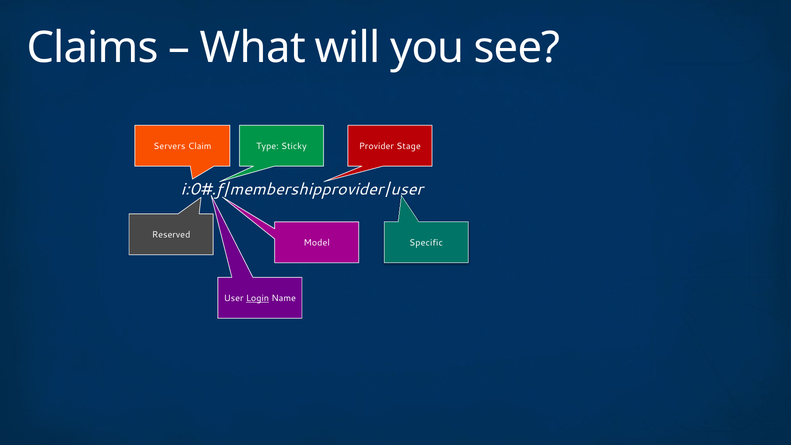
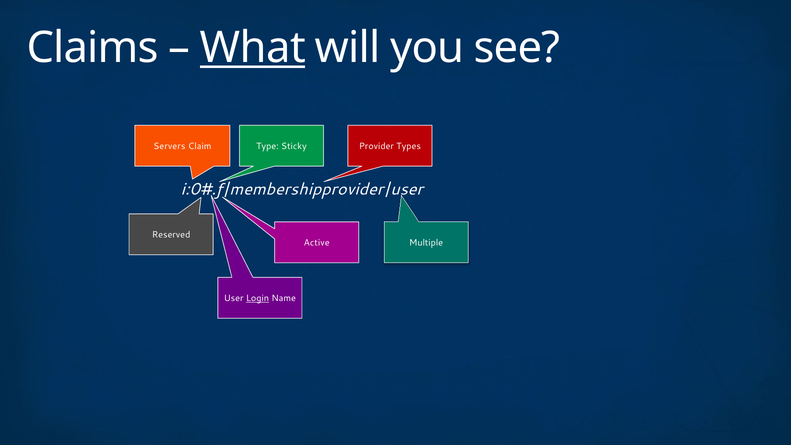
What underline: none -> present (253, 48)
Stage: Stage -> Types (409, 146)
Model: Model -> Active (317, 243)
Specific: Specific -> Multiple (426, 243)
